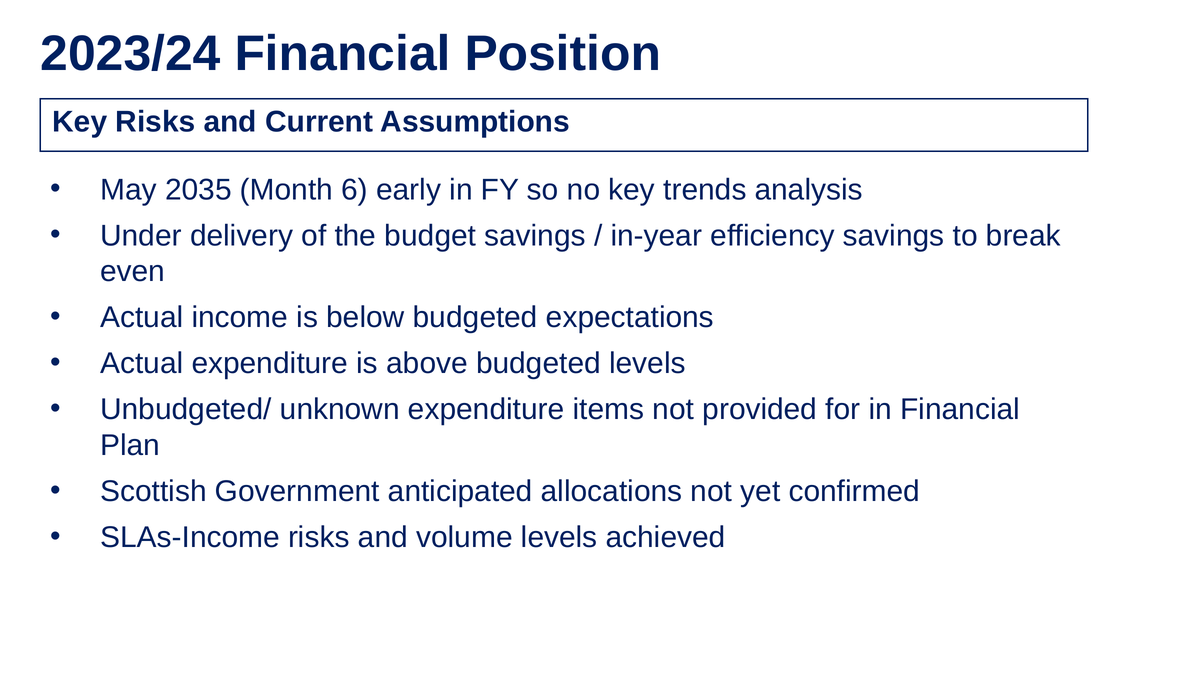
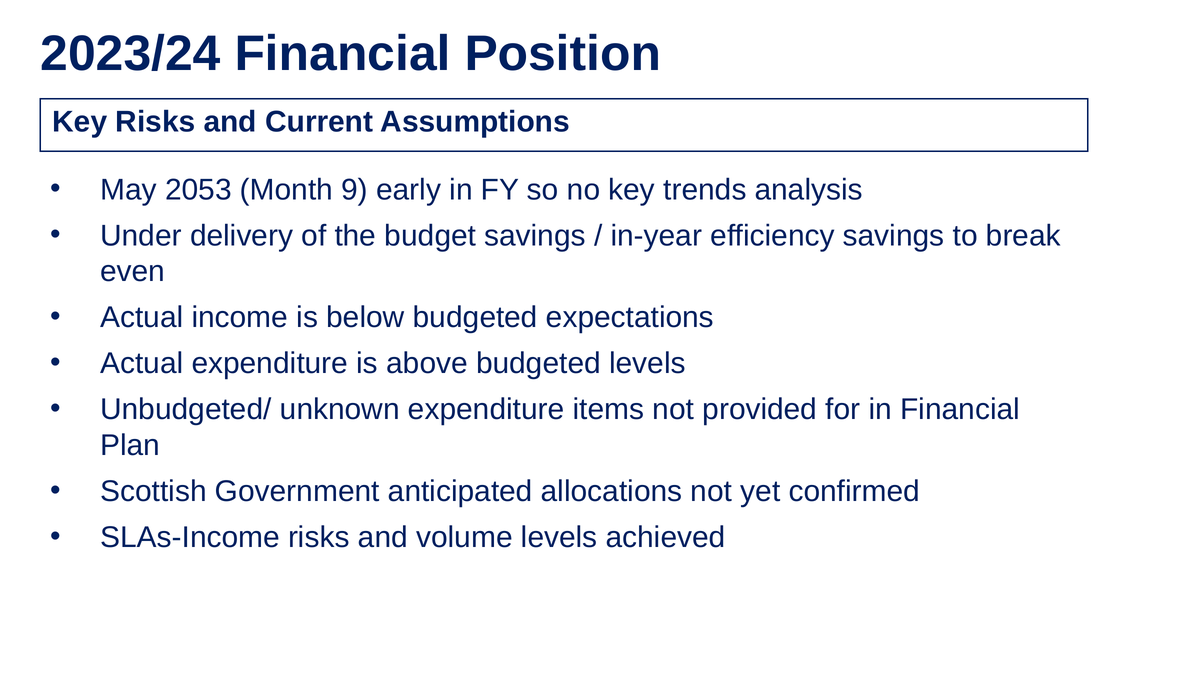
2035: 2035 -> 2053 (198, 190)
6: 6 -> 9 (355, 190)
